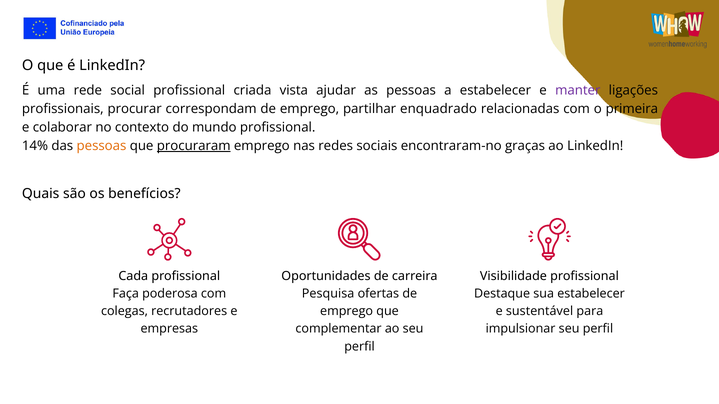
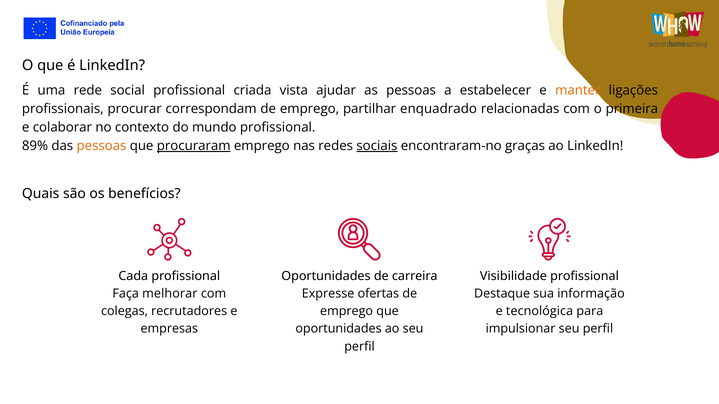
manter colour: purple -> orange (578, 90)
14%: 14% -> 89% (35, 146)
sociais underline: none -> present (377, 146)
poderosa: poderosa -> melhorar (170, 294)
Pesquisa: Pesquisa -> Expresse (328, 294)
sua estabelecer: estabelecer -> informação (591, 294)
sustentável: sustentável -> tecnológica (540, 311)
complementar: complementar -> oportunidades (339, 329)
